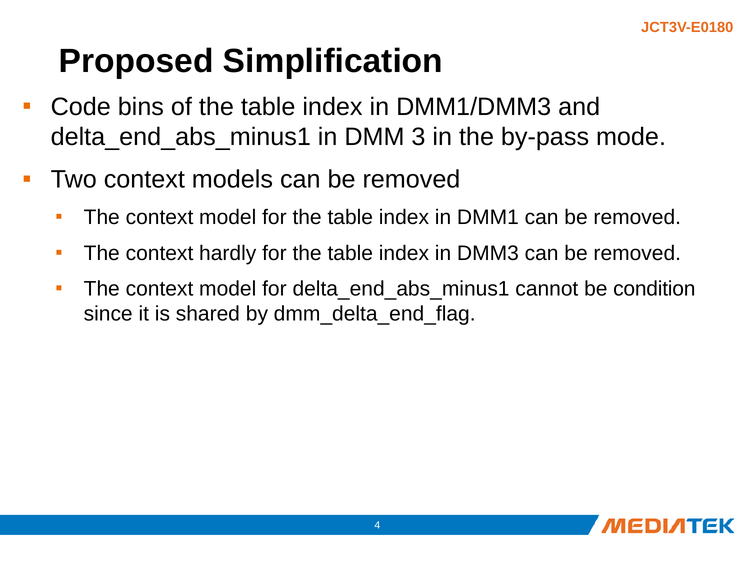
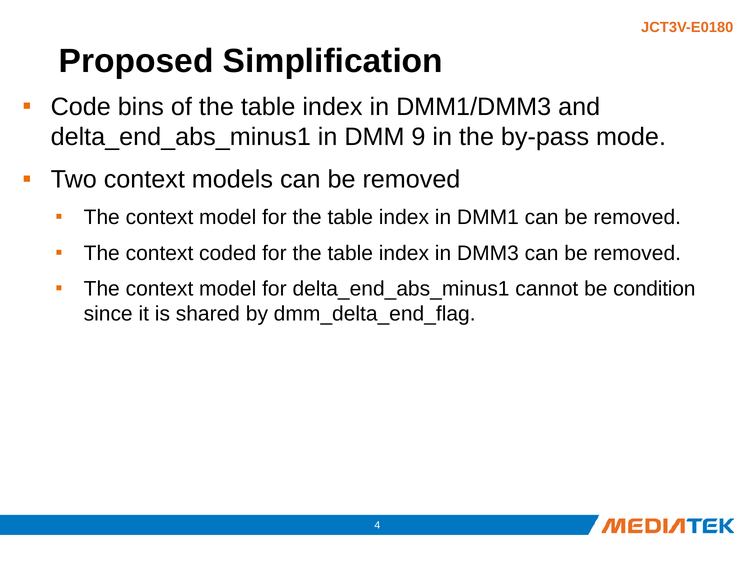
3: 3 -> 9 (418, 137)
hardly: hardly -> coded (228, 253)
